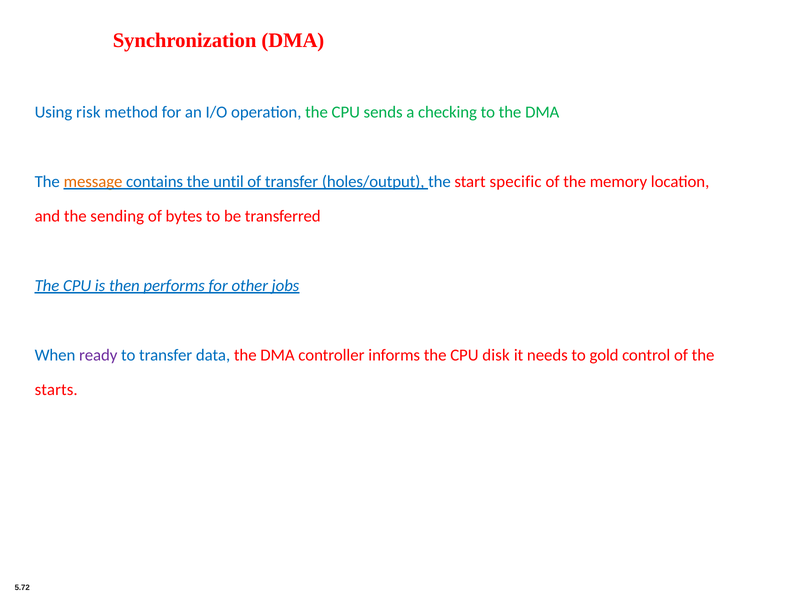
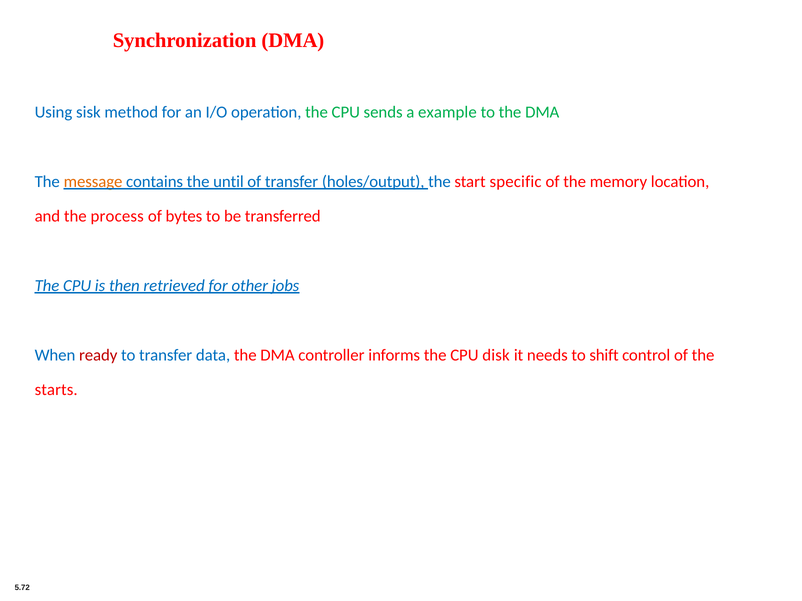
risk: risk -> sisk (88, 112)
checking: checking -> example (447, 112)
sending: sending -> process (117, 216)
performs: performs -> retrieved (174, 286)
ready colour: purple -> red (98, 355)
gold: gold -> shift (604, 355)
